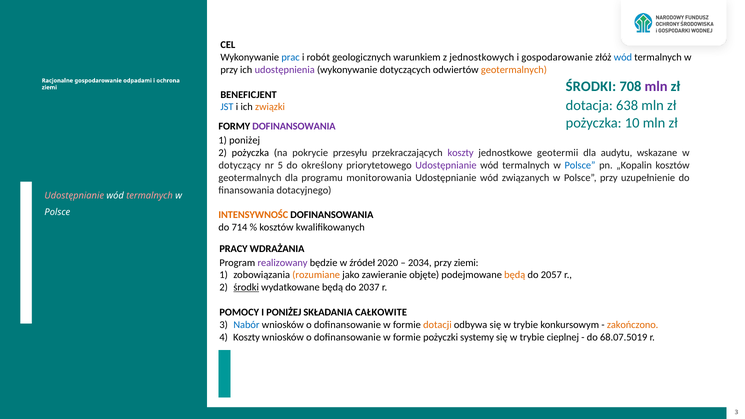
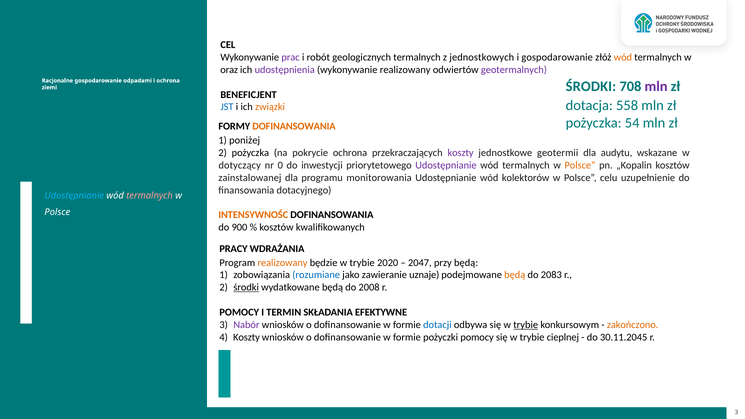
prac colour: blue -> purple (291, 57)
geologicznych warunkiem: warunkiem -> termalnych (417, 57)
wód colour: blue -> orange (623, 57)
przy: przy -> oraz (229, 70)
wykonywanie dotyczących: dotyczących -> realizowany (405, 70)
geotermalnych colour: orange -> purple (514, 70)
638: 638 -> 558 (627, 105)
10: 10 -> 54 (632, 123)
DOFINANSOWANIA colour: purple -> orange (294, 127)
pokrycie przesyłu: przesyłu -> ochrona (350, 153)
5: 5 -> 0 (280, 165)
określony: określony -> inwestycji (322, 165)
Polsce colour: blue -> orange (580, 165)
geotermalnych: geotermalnych -> zainstalowanej (250, 178)
związanych: związanych -> kolektorów (526, 178)
Polsce przy: przy -> celu (609, 178)
Udostępnianie colour: pink -> light blue (74, 196)
714: 714 -> 900 (239, 227)
realizowany colour: purple -> orange (283, 263)
będzie w źródeł: źródeł -> trybie (362, 263)
2034: 2034 -> 2047 (420, 263)
przy ziemi: ziemi -> będą (466, 263)
rozumiane colour: orange -> blue (316, 275)
objęte: objęte -> uznaje (424, 275)
2057: 2057 -> 2083 (551, 275)
2037: 2037 -> 2008 (369, 288)
I PONIŻEJ: PONIŻEJ -> TERMIN (284, 312)
CAŁKOWITE: CAŁKOWITE -> EFEKTYWNE (381, 312)
Nabór colour: blue -> purple (246, 325)
dotacji colour: orange -> blue (437, 325)
trybie underline: none -> present (526, 325)
pożyczki systemy: systemy -> pomocy (477, 337)
68.07.5019: 68.07.5019 -> 30.11.2045 (624, 337)
